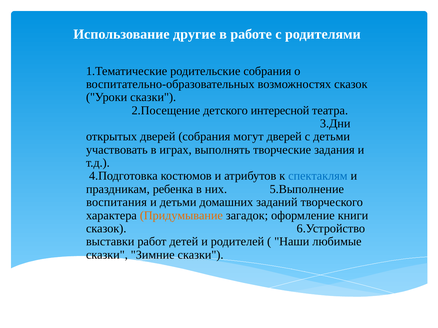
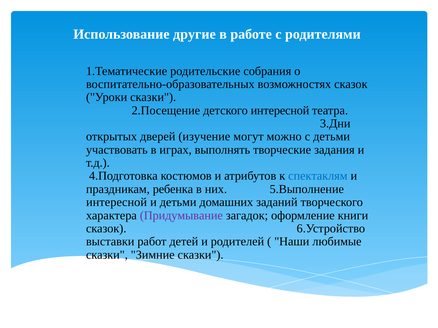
дверей собрания: собрания -> изучение (204, 137)
могут дверей: дверей -> можно (284, 137)
воспитания: воспитания -> интересной (117, 203)
Придумывание colour: orange -> purple (181, 216)
